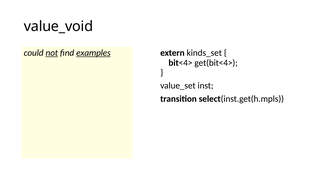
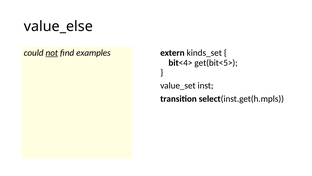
value_void: value_void -> value_else (58, 26)
examples underline: present -> none (93, 53)
get(bit<4>: get(bit<4> -> get(bit<5> (216, 63)
